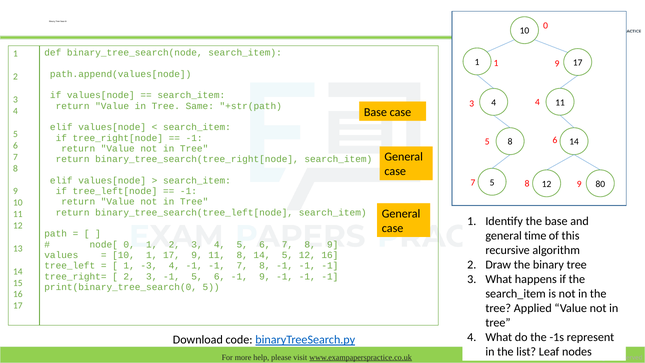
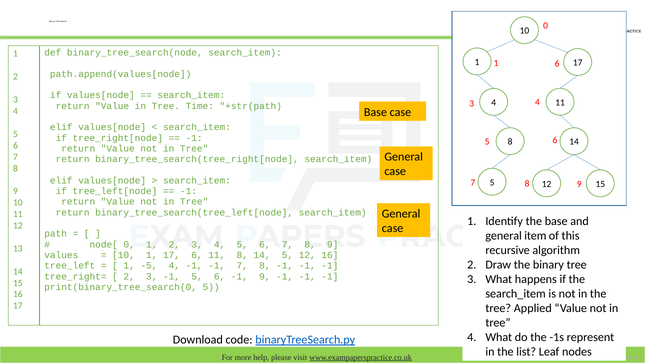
1 9: 9 -> 6 (557, 64)
Same: Same -> Time (200, 106)
5 80: 80 -> 15 (600, 184)
time: time -> item (535, 236)
17 9: 9 -> 6 (197, 255)
-3: -3 -> -5 (149, 266)
